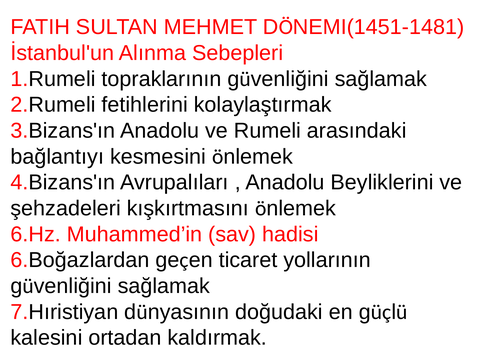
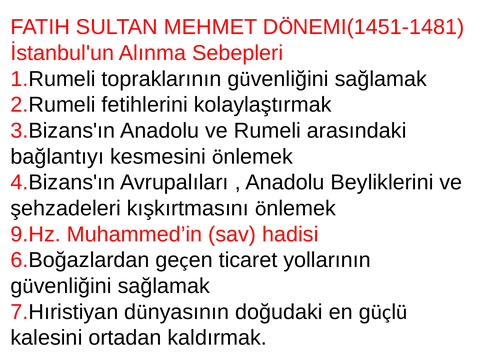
6.Hz: 6.Hz -> 9.Hz (36, 234)
